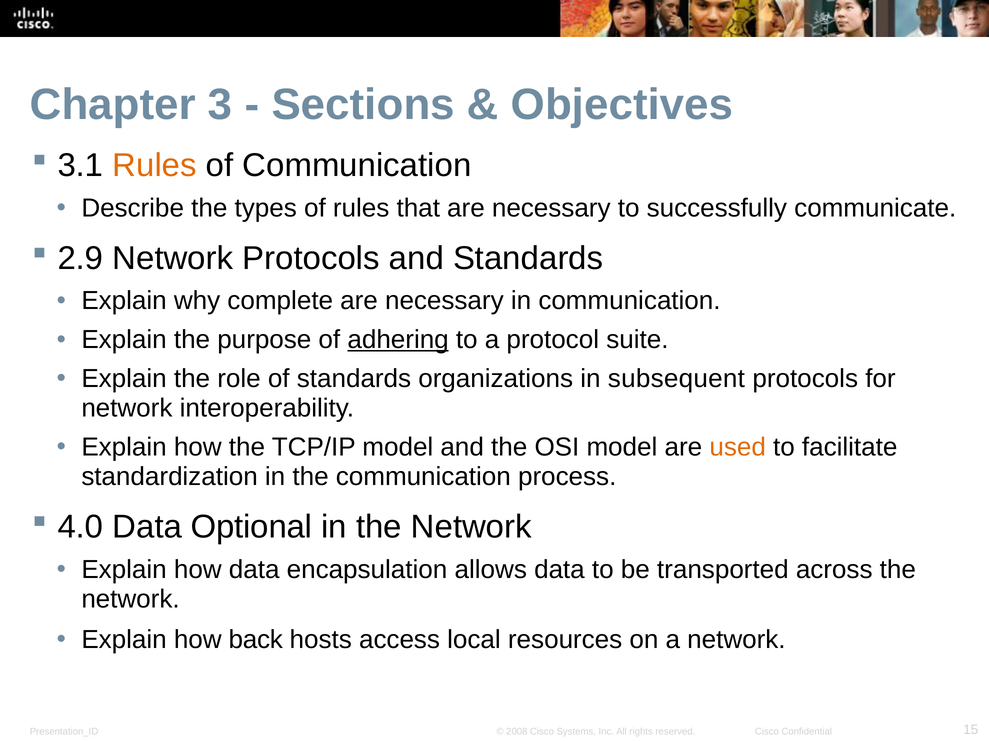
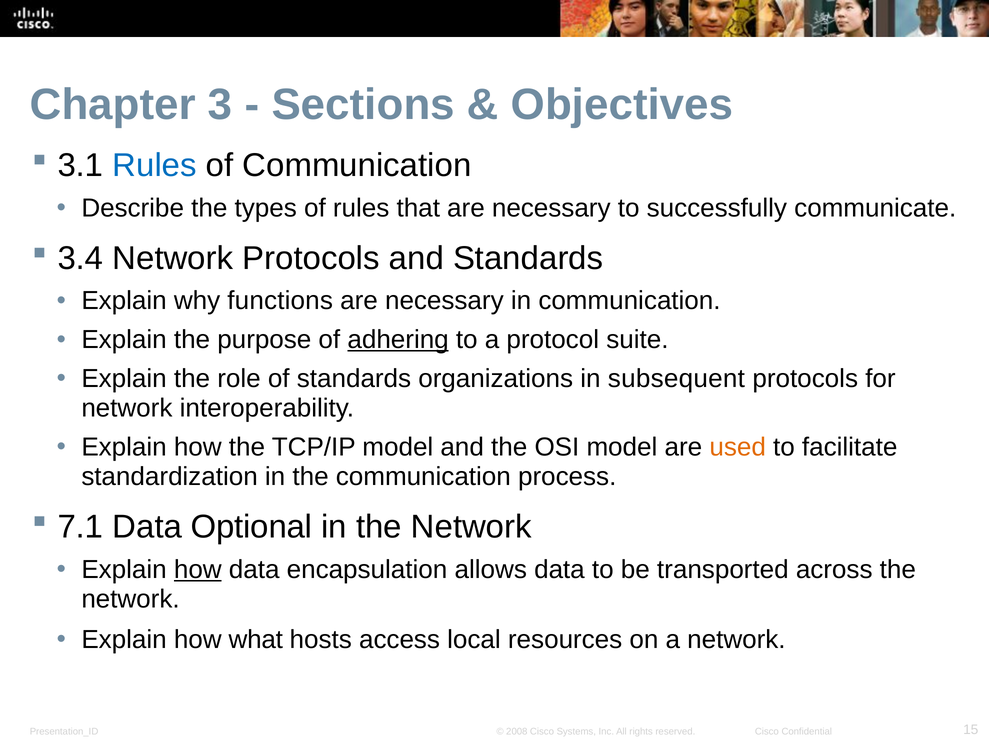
Rules colour: orange -> blue (155, 166)
2.9: 2.9 -> 3.4 (80, 258)
complete: complete -> functions (280, 301)
4.0: 4.0 -> 7.1 (80, 527)
how underline: none -> present (198, 570)
back: back -> what (256, 640)
